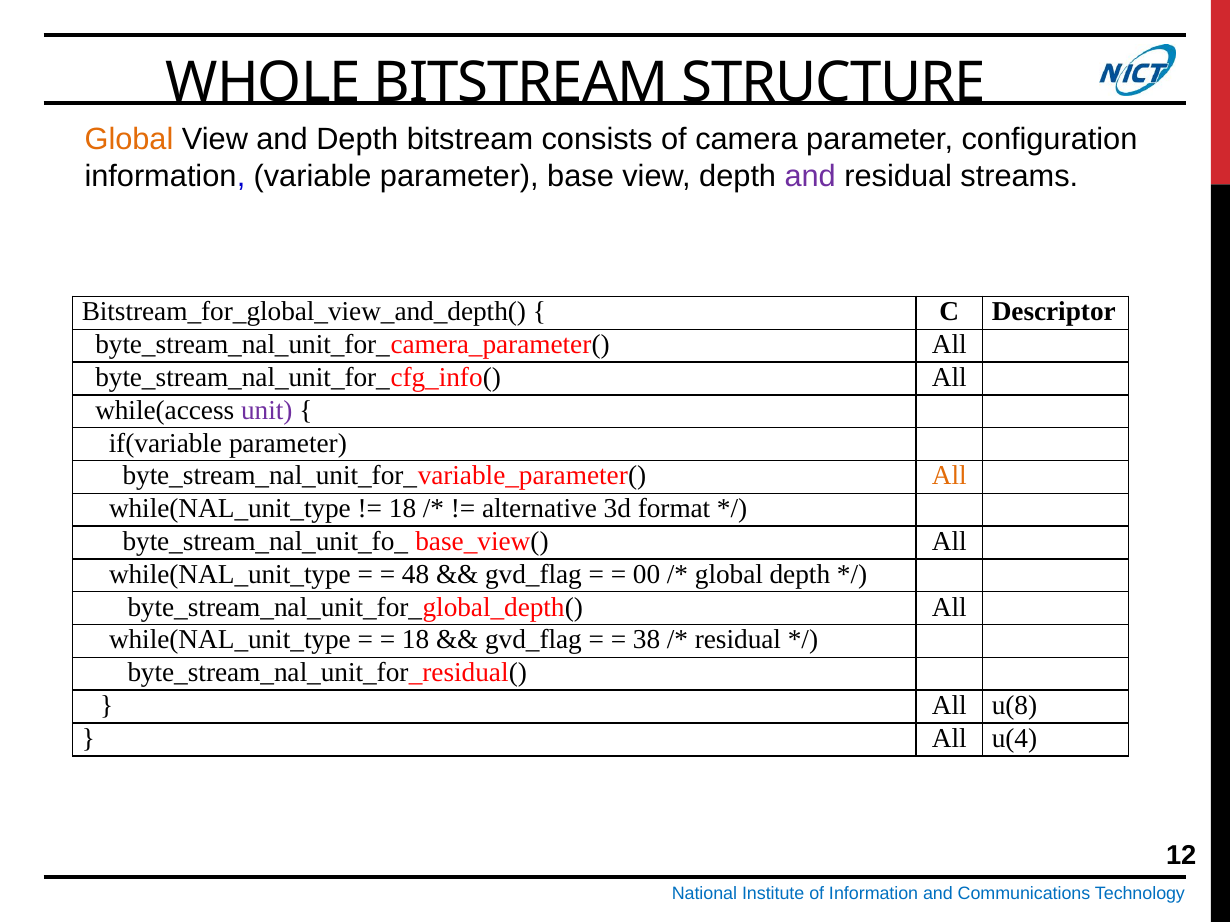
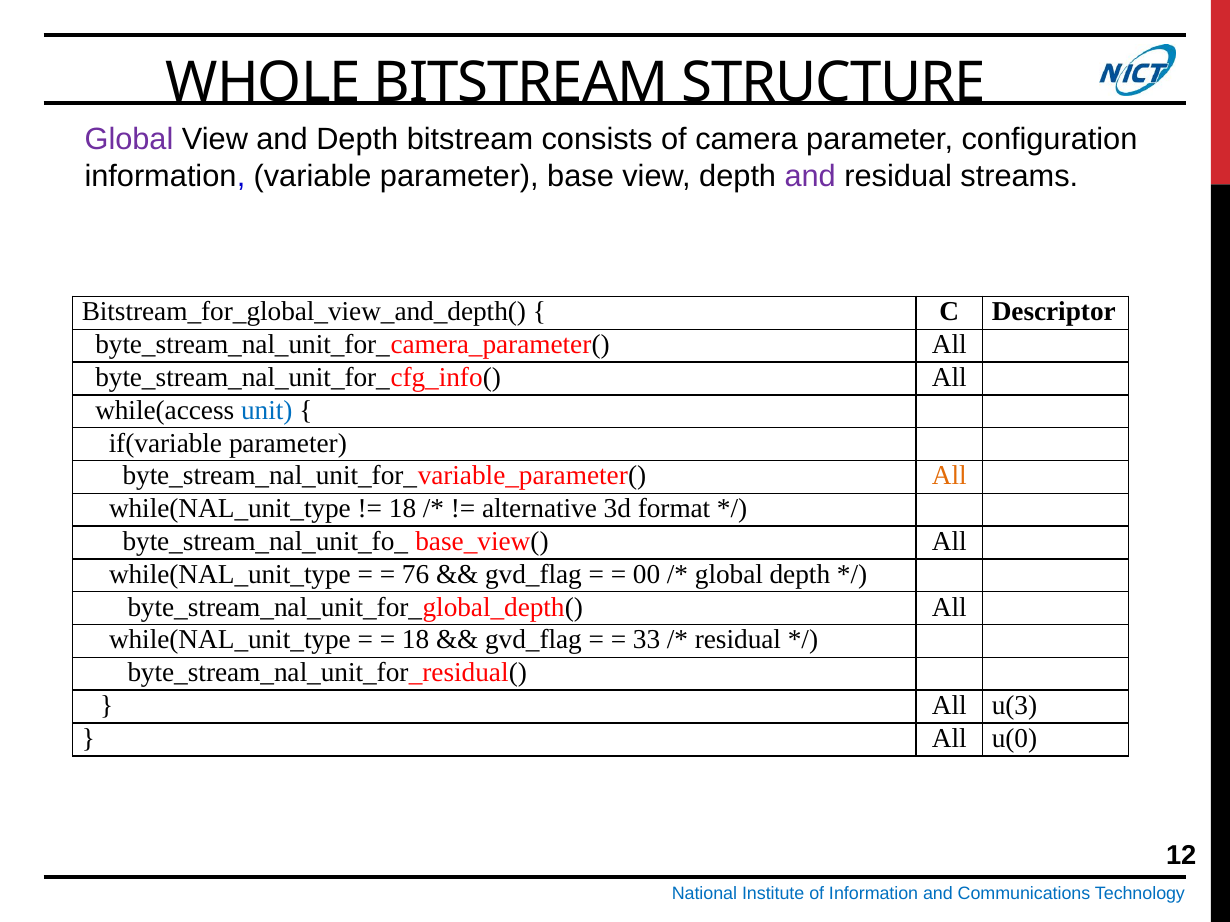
Global colour: orange -> purple (129, 139)
unit colour: purple -> blue (267, 410)
48: 48 -> 76 (416, 575)
38: 38 -> 33 (647, 640)
u(8: u(8 -> u(3 (1015, 706)
u(4: u(4 -> u(0 (1015, 739)
